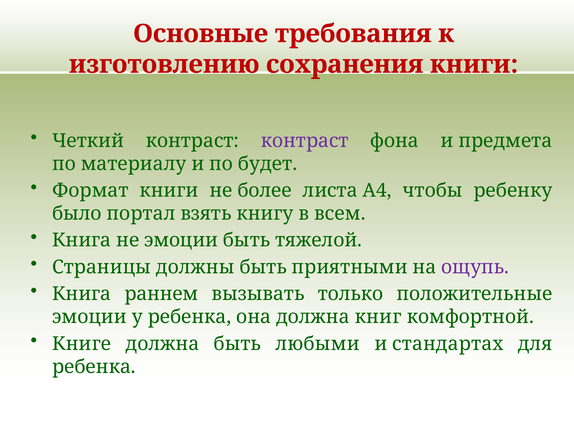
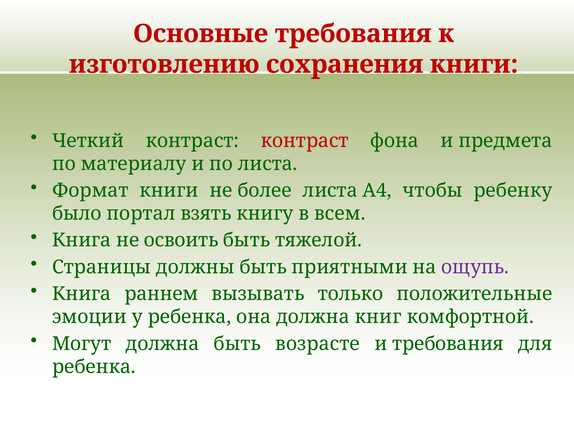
контраст colour: purple -> red (305, 141)
по будет: будет -> листа (268, 164)
не эмоции: эмоции -> освоить (181, 240)
Книге: Книге -> Могут (82, 343)
любыми: любыми -> возрасте (318, 343)
и стандартах: стандартах -> требования (448, 343)
